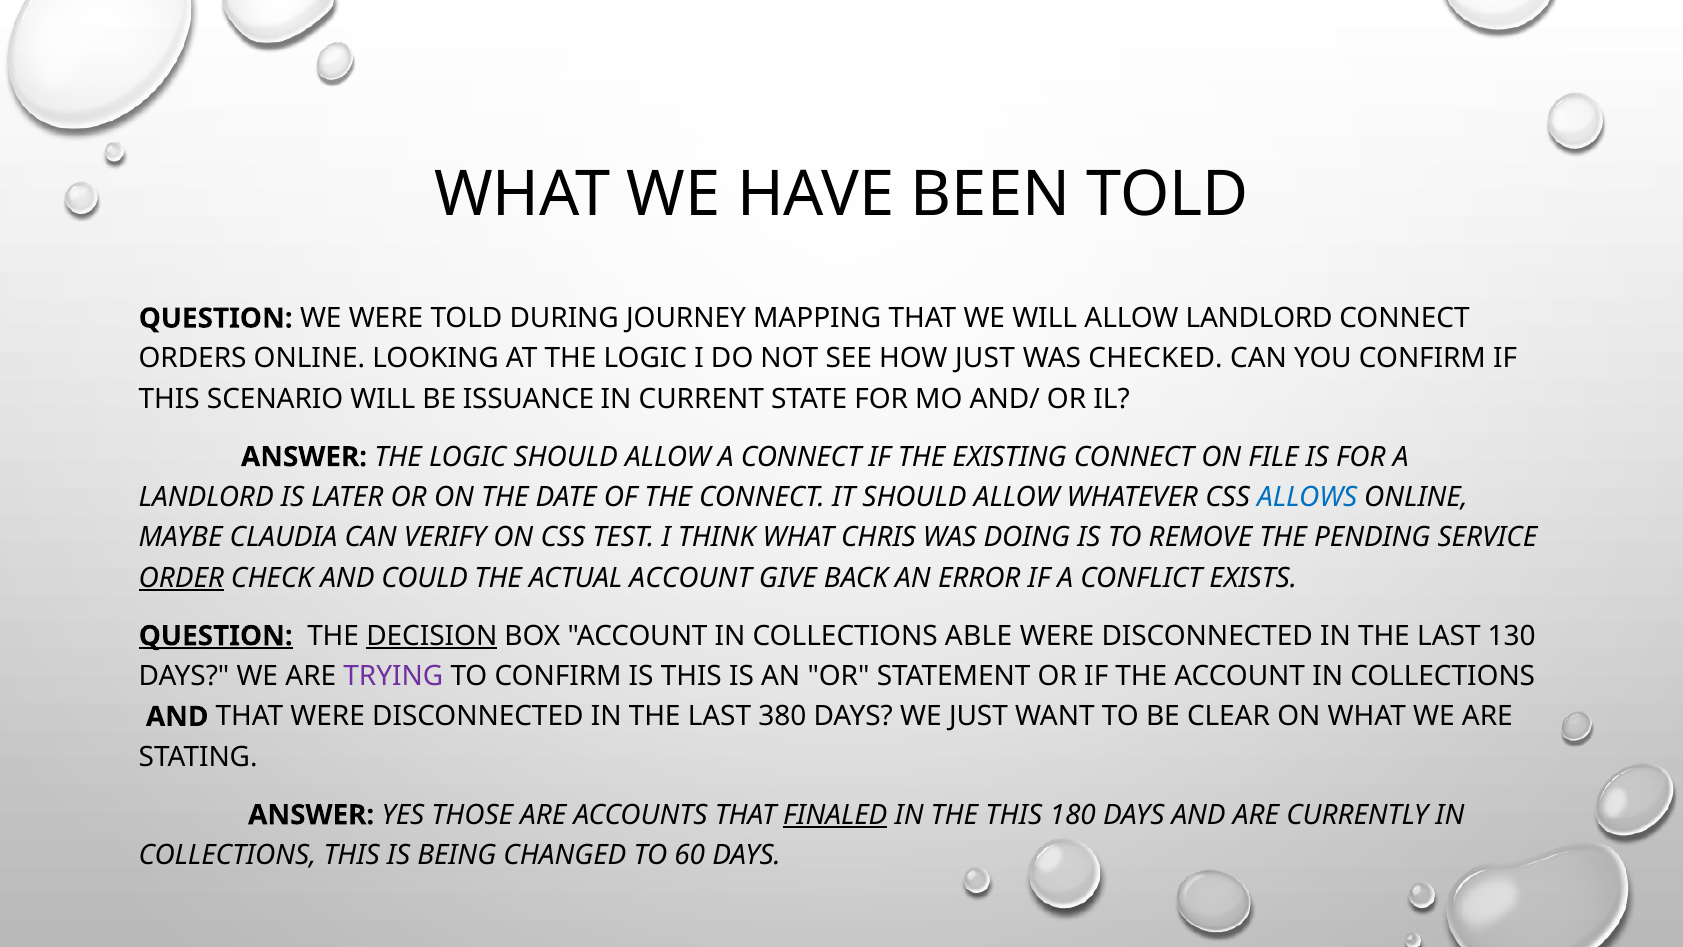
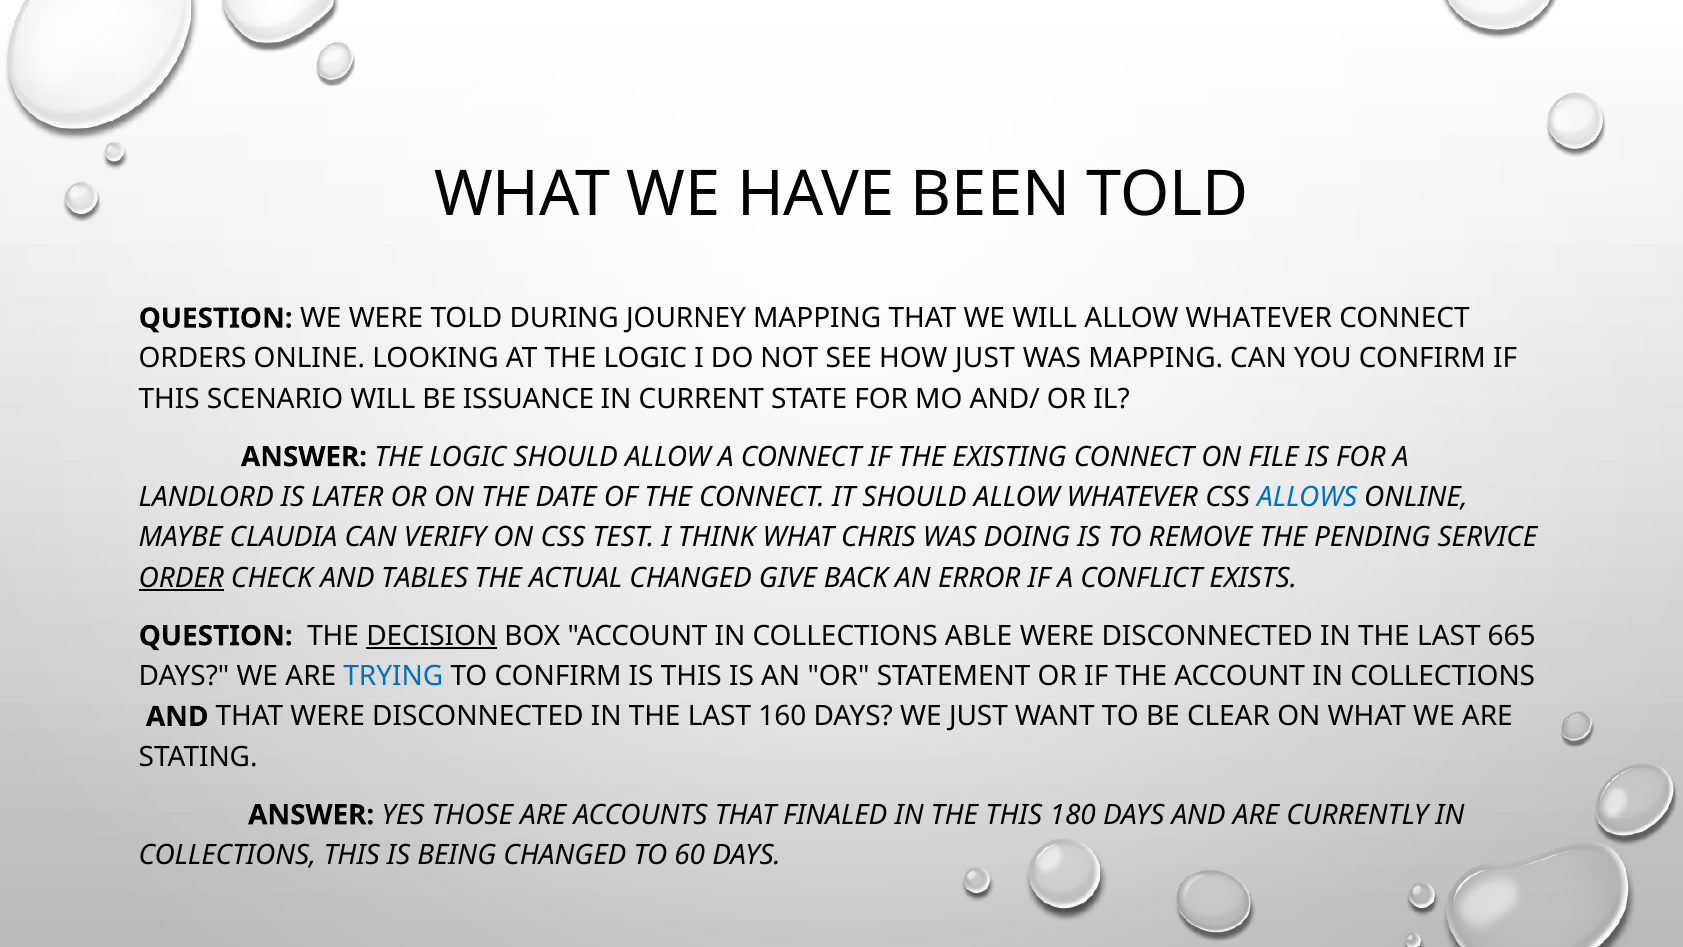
WILL ALLOW LANDLORD: LANDLORD -> WHATEVER (1259, 318)
WAS CHECKED: CHECKED -> MAPPING (1156, 359)
COULD: COULD -> TABLES (425, 578)
ACTUAL ACCOUNT: ACCOUNT -> CHANGED (691, 578)
QUESTION underline: present -> none (216, 636)
130: 130 -> 665 (1512, 636)
TRYING colour: purple -> blue (393, 676)
380: 380 -> 160 (782, 716)
FINALED underline: present -> none (835, 815)
